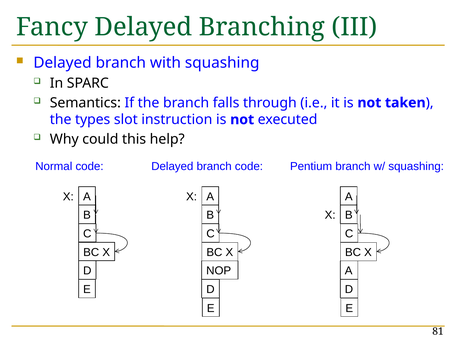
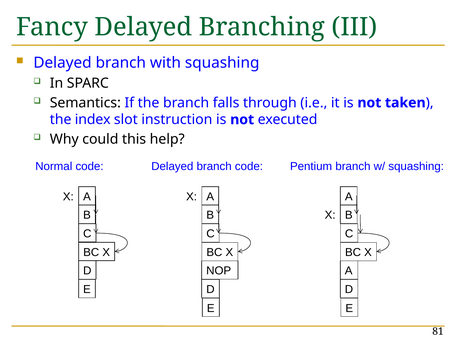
types: types -> index (93, 120)
